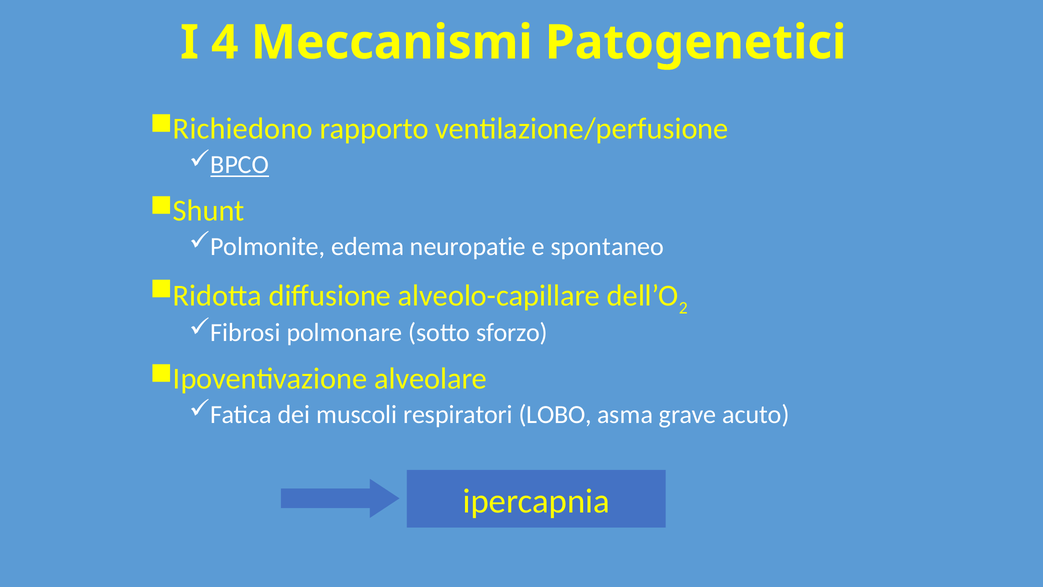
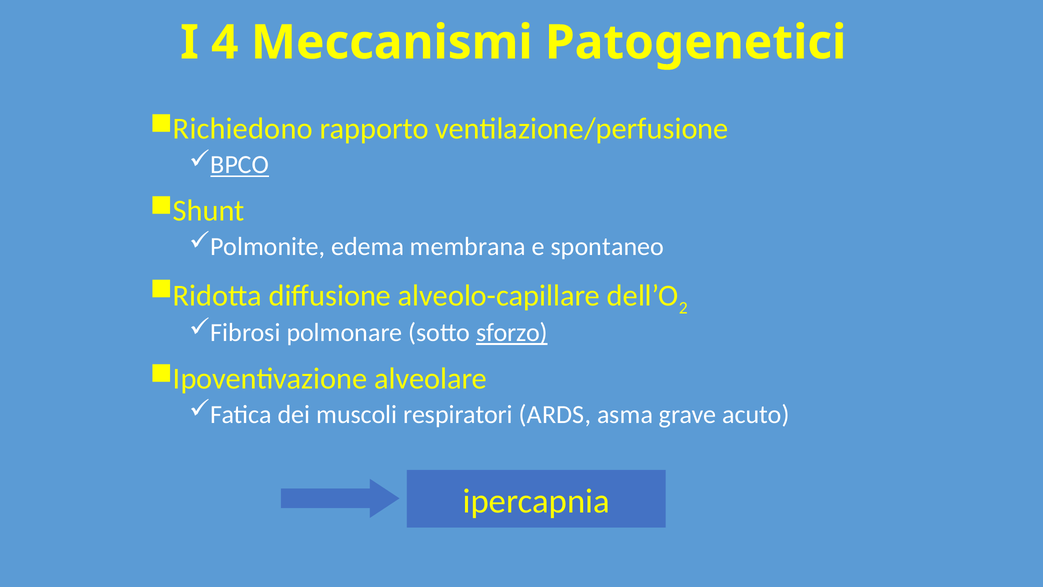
neuropatie: neuropatie -> membrana (468, 246)
sforzo underline: none -> present (512, 333)
LOBO: LOBO -> ARDS (555, 414)
